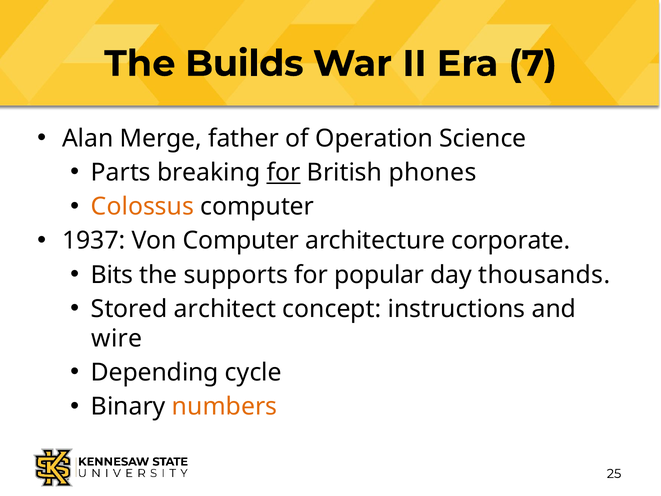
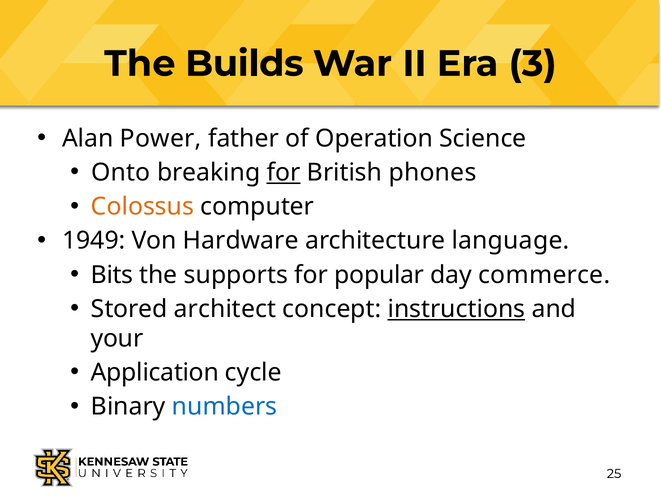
7: 7 -> 3 (533, 64)
Merge: Merge -> Power (161, 138)
Parts: Parts -> Onto (121, 172)
1937: 1937 -> 1949 (94, 241)
Von Computer: Computer -> Hardware (241, 241)
corporate: corporate -> language (511, 241)
thousands: thousands -> commerce (544, 275)
instructions underline: none -> present (456, 309)
wire: wire -> your (117, 338)
Depending: Depending -> Application (155, 372)
numbers colour: orange -> blue (225, 406)
